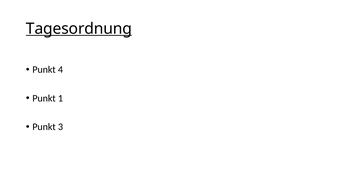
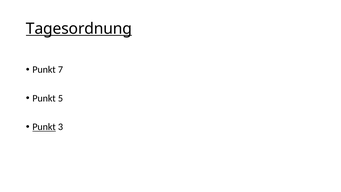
4: 4 -> 7 (60, 70)
1: 1 -> 5 (60, 98)
Punkt underline: none -> present (44, 127)
